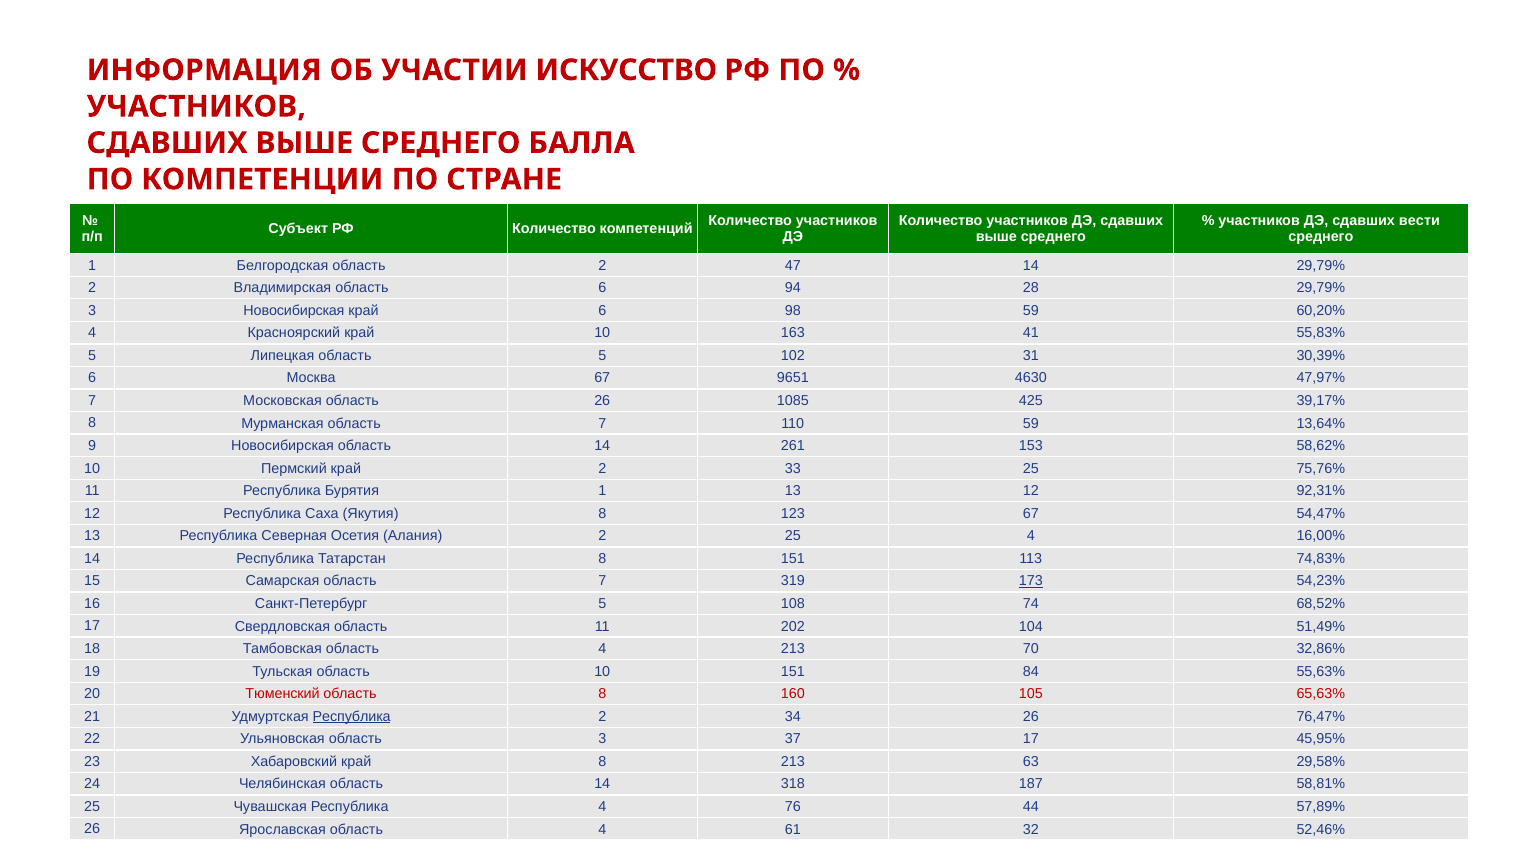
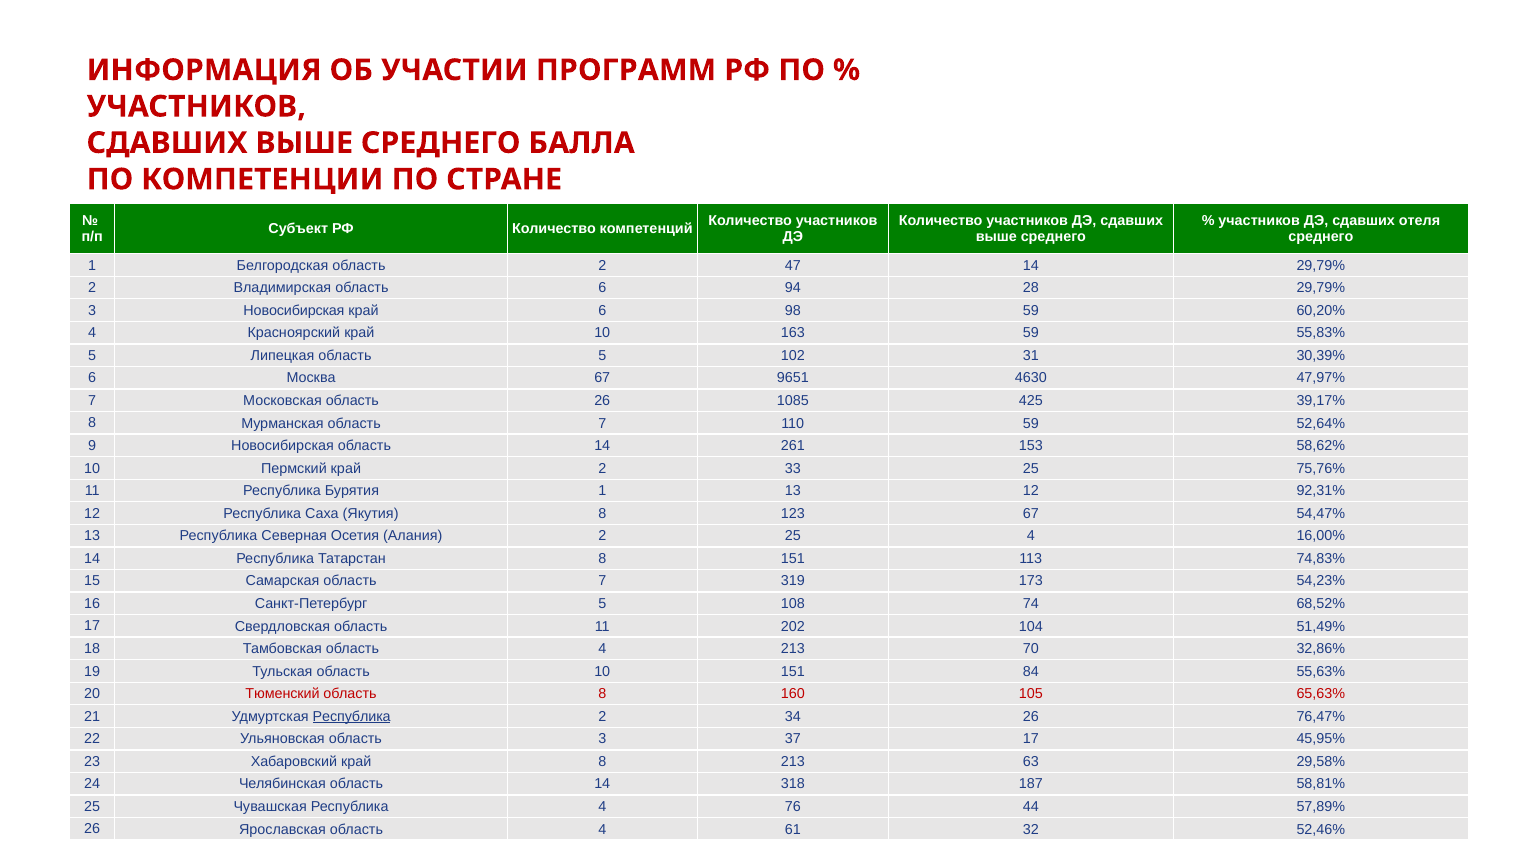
ИСКУССТВО: ИСКУССТВО -> ПРОГРАММ (626, 70)
вести: вести -> отеля (1420, 221)
163 41: 41 -> 59 (1031, 333)
13,64%: 13,64% -> 52,64% (1321, 423)
173 underline: present -> none (1031, 581)
